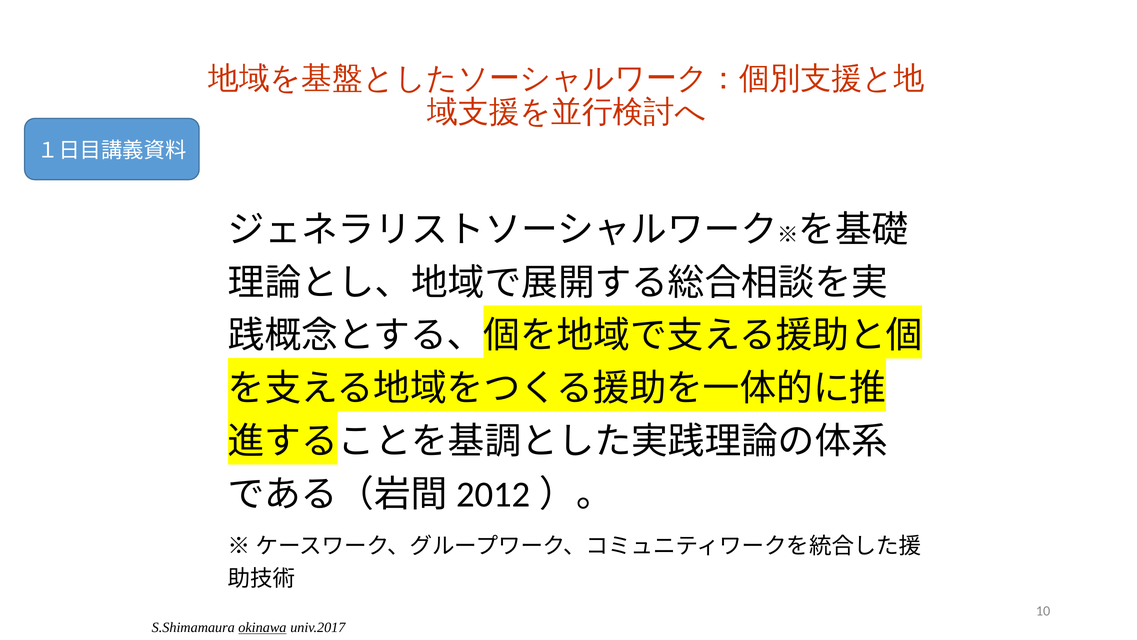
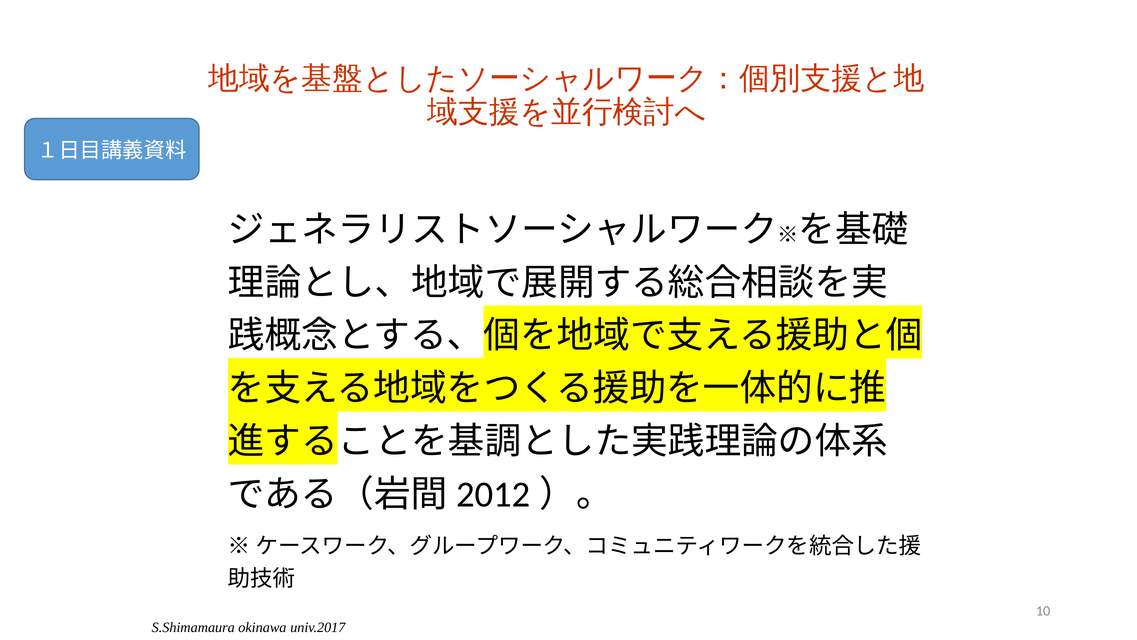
okinawa underline: present -> none (262, 627)
